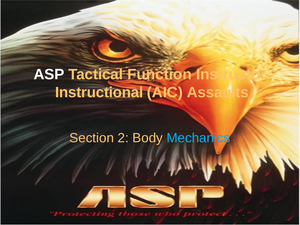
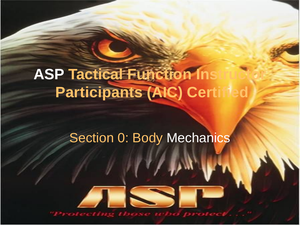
Instructional: Instructional -> Participants (99, 93)
Assaults: Assaults -> Certified (218, 93)
2: 2 -> 0 (123, 138)
Mechanics colour: light blue -> white (198, 138)
